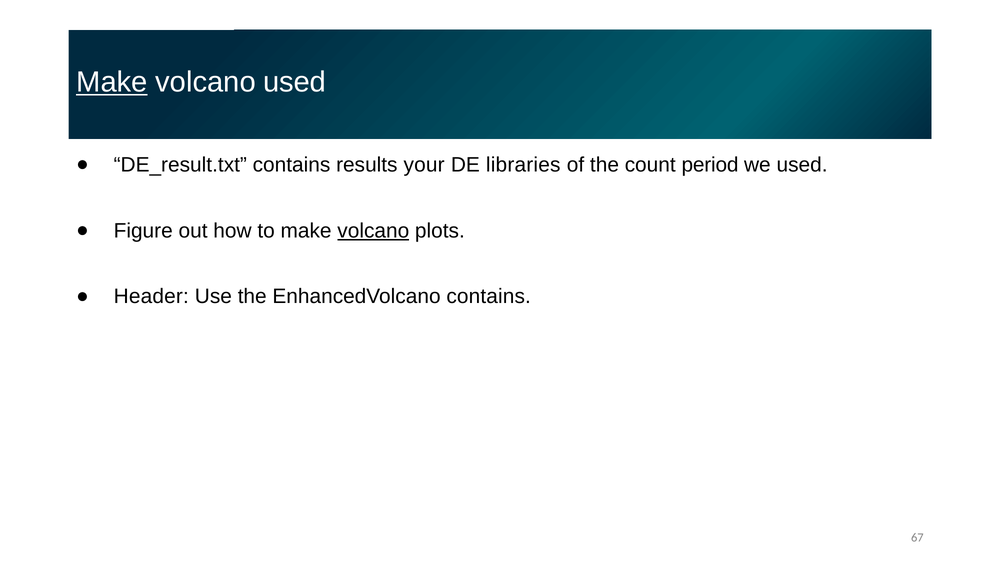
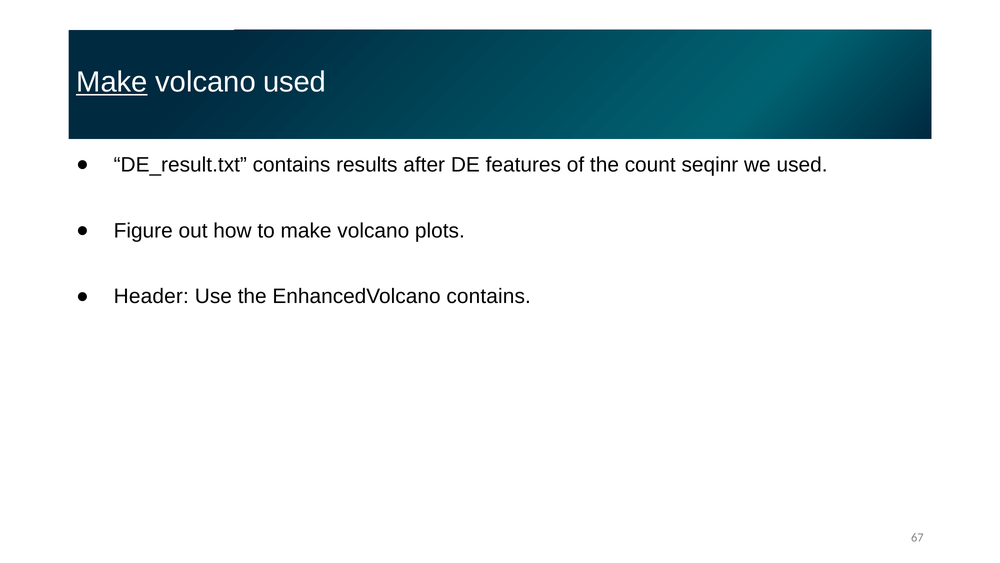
your: your -> after (424, 165)
libraries: libraries -> features (523, 165)
period: period -> seqinr (710, 165)
volcano underline: present -> none (373, 230)
